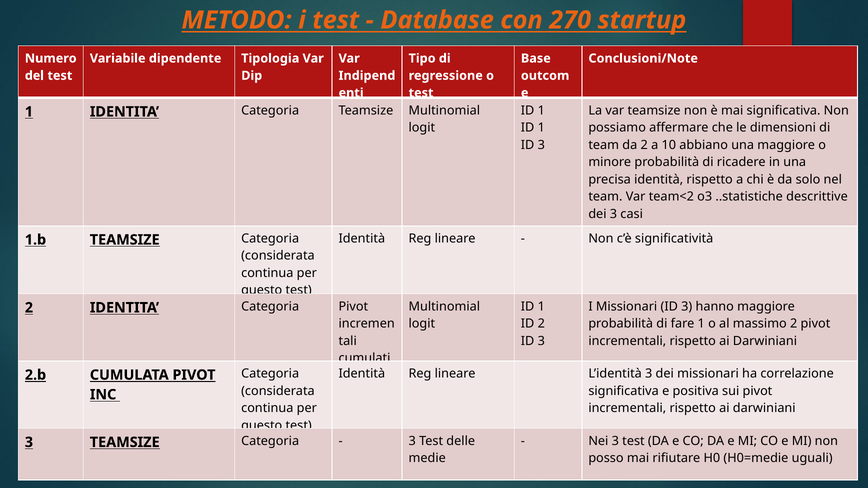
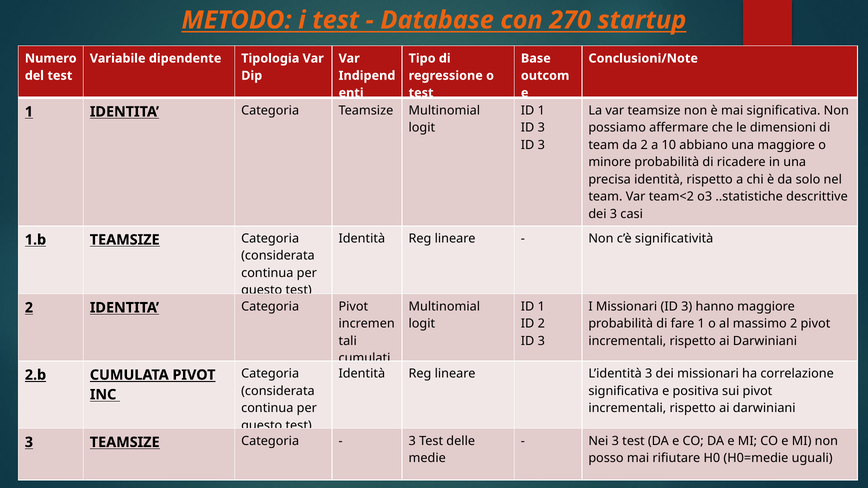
1: 1 -> 3 (541, 128)
